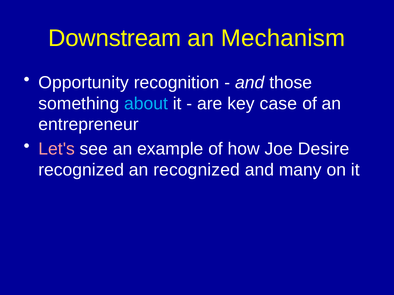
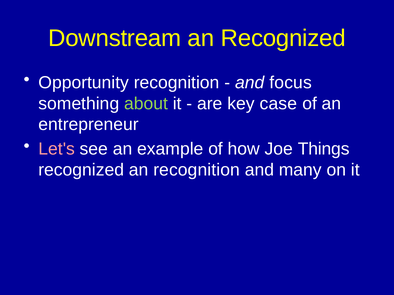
an Mechanism: Mechanism -> Recognized (283, 38)
those: those -> focus (291, 83)
about colour: light blue -> light green (146, 104)
Desire: Desire -> Things (324, 149)
an recognized: recognized -> recognition (197, 170)
